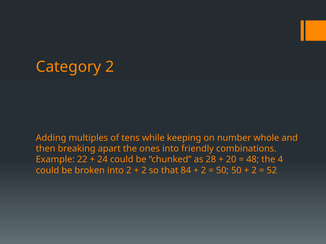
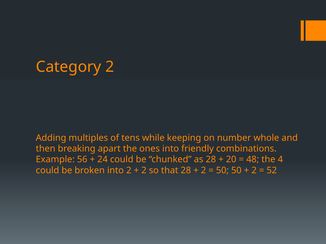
22: 22 -> 56 (82, 160)
that 84: 84 -> 28 (186, 171)
